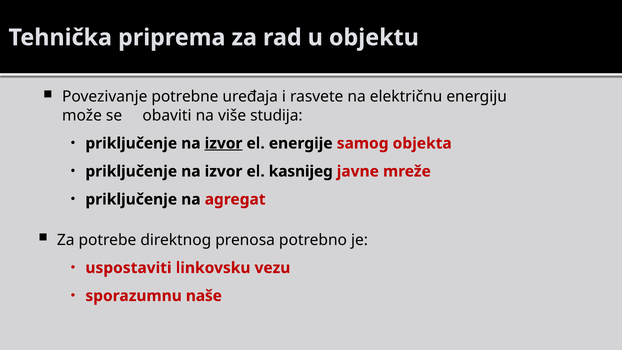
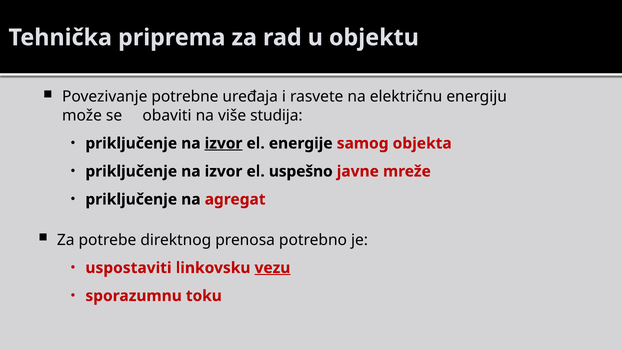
kasnijeg: kasnijeg -> uspešno (301, 171)
vezu underline: none -> present (272, 268)
naše: naše -> toku (204, 296)
